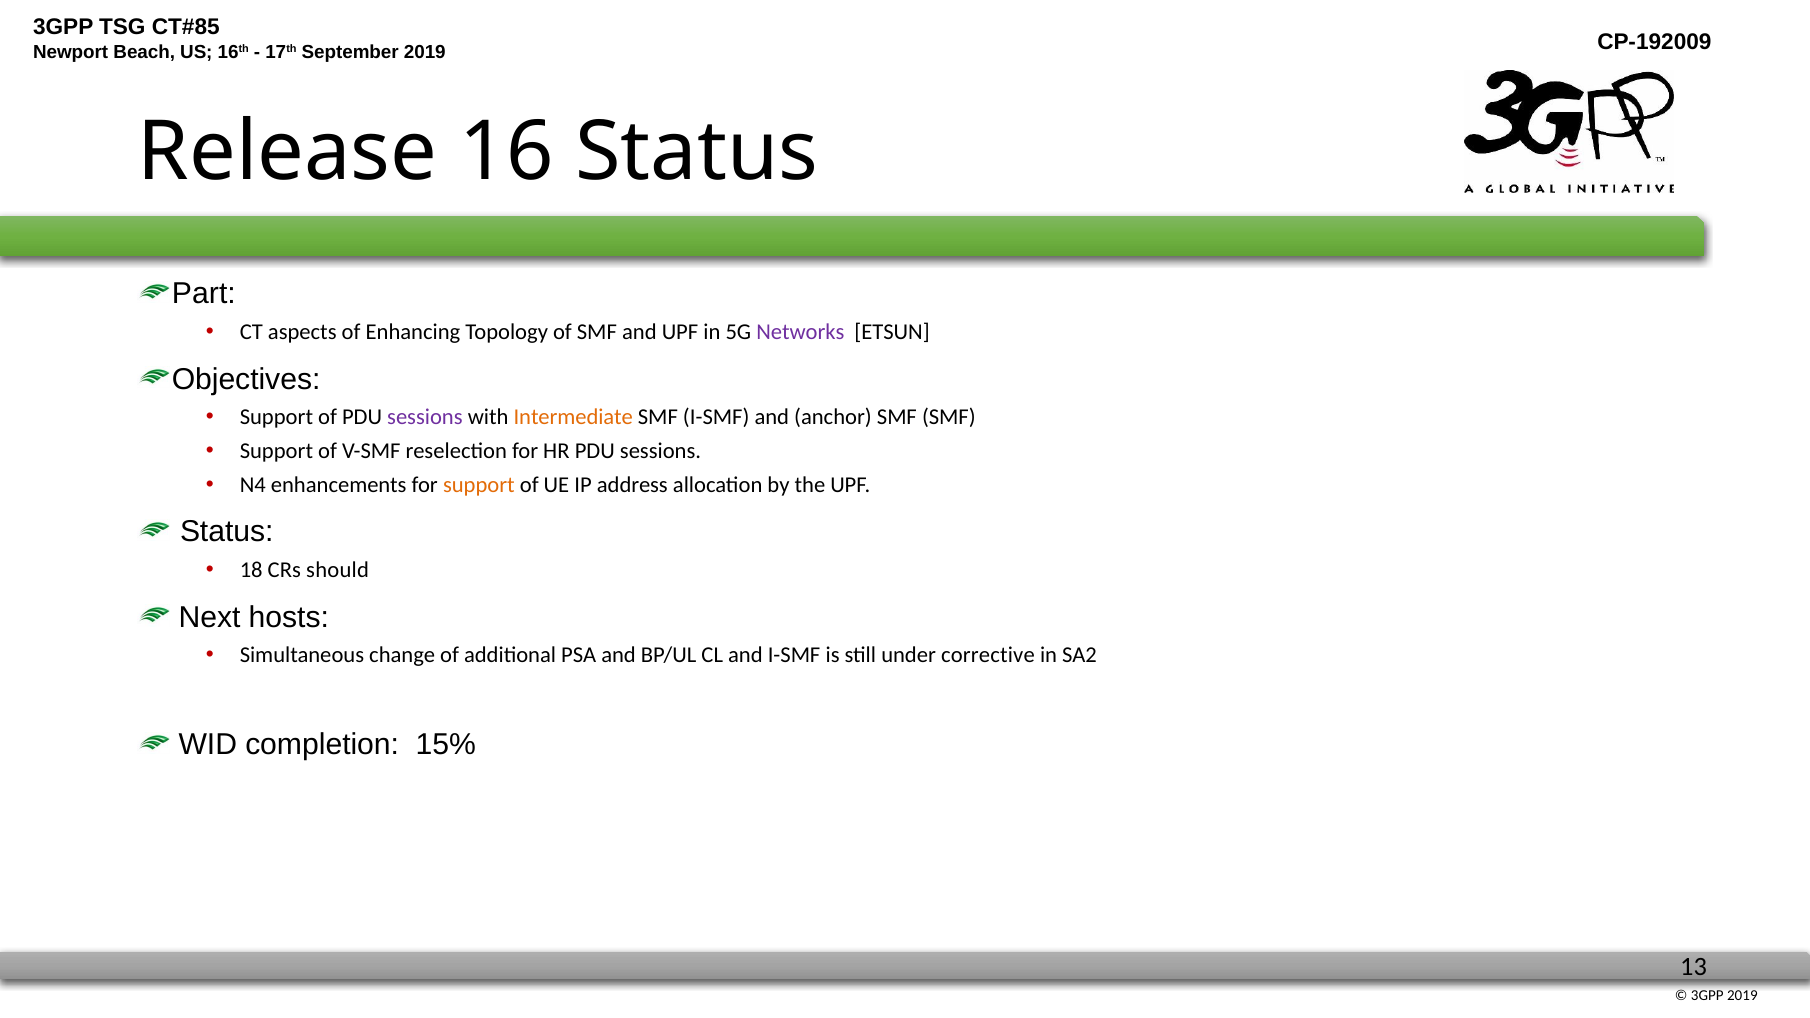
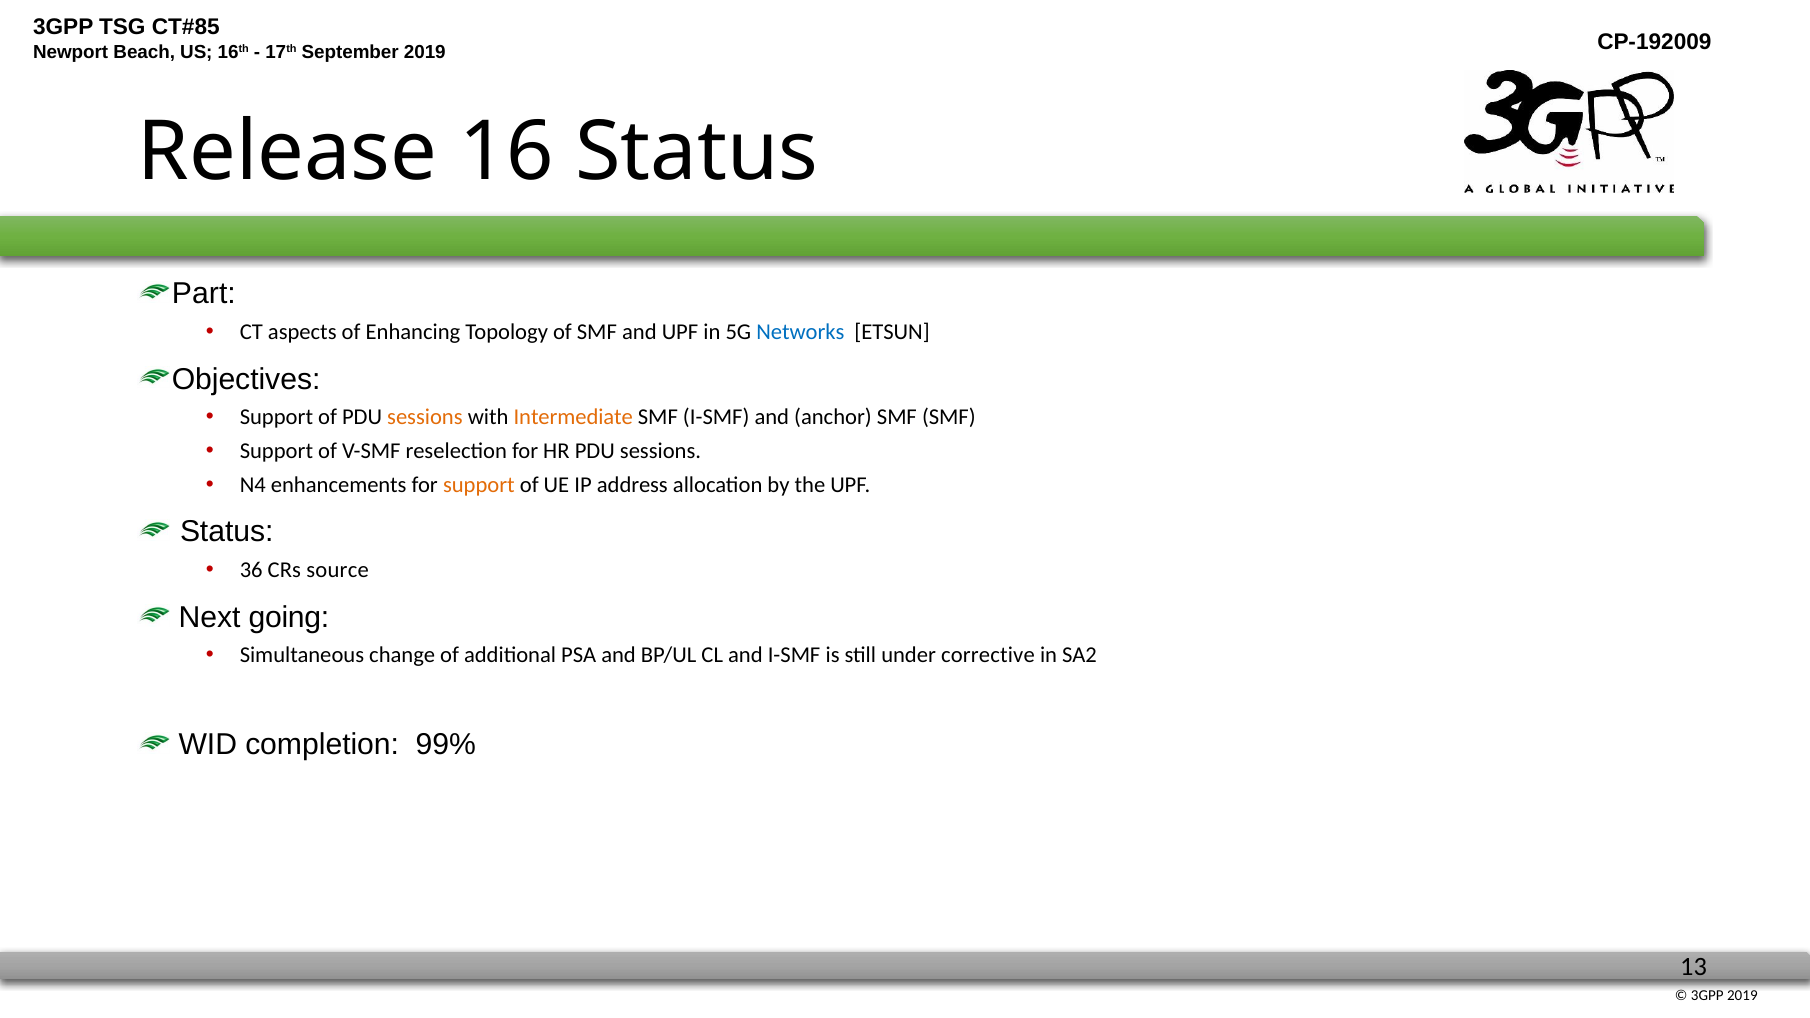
Networks colour: purple -> blue (800, 332)
sessions colour: purple -> orange (425, 417)
18: 18 -> 36 (251, 570)
should: should -> source (338, 570)
hosts: hosts -> going (289, 617)
15%: 15% -> 99% (446, 744)
